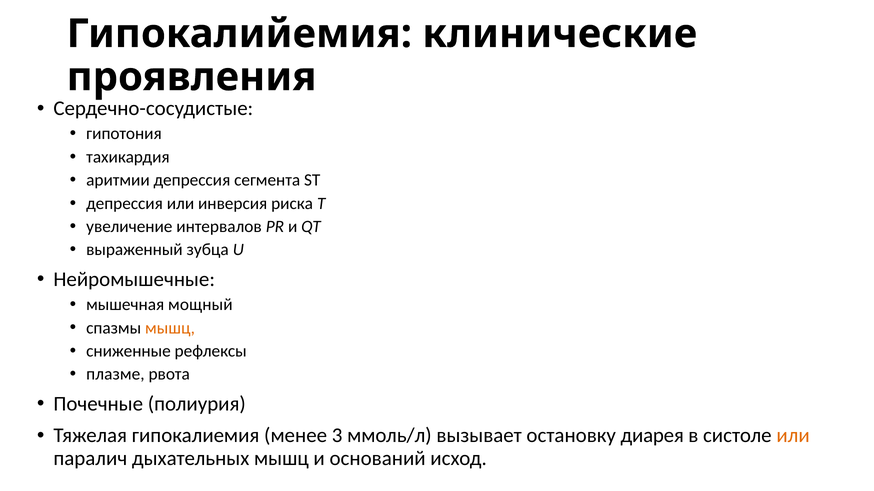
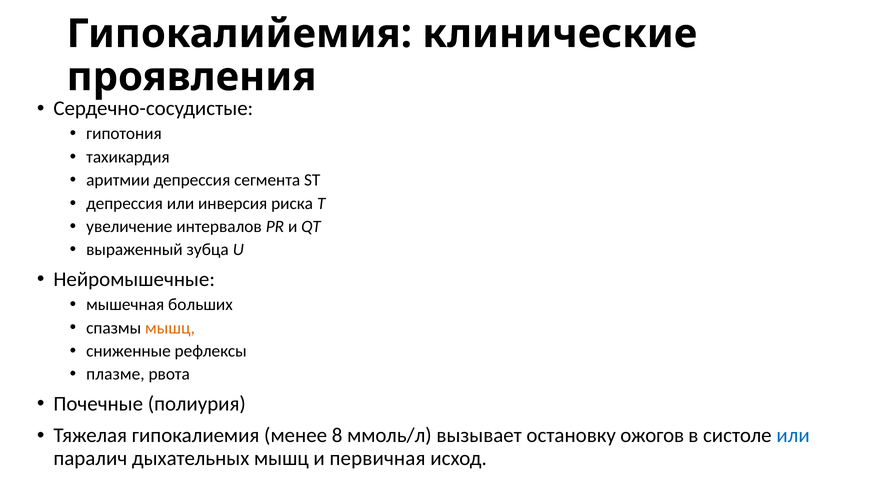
мощный: мощный -> больших (200, 305)
3: 3 -> 8 (337, 436)
диарея: диарея -> ожогов (652, 436)
или colour: orange -> blue (793, 436)
оснований: оснований -> первичная (378, 459)
